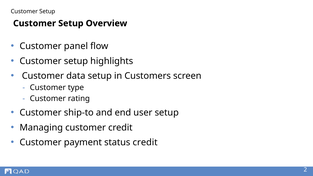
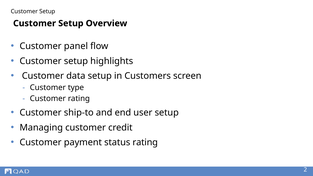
status credit: credit -> rating (145, 142)
